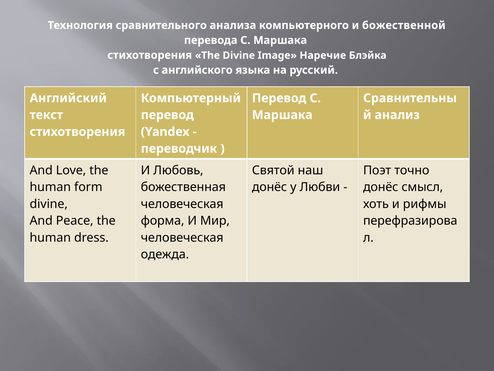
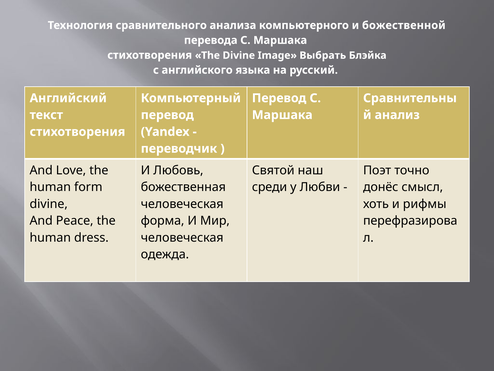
Наречие: Наречие -> Выбрать (323, 55)
донёс: донёс -> среди (270, 187)
